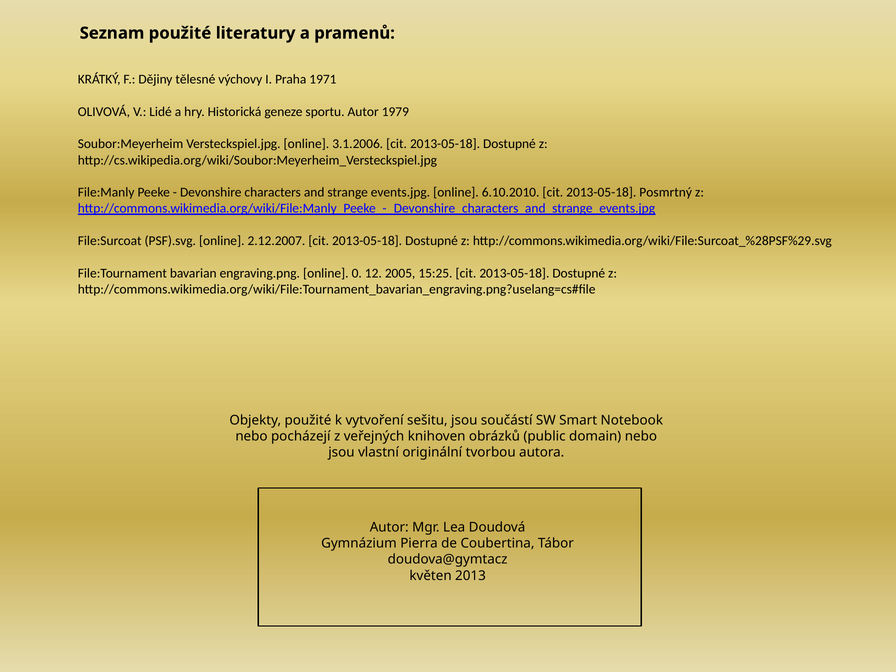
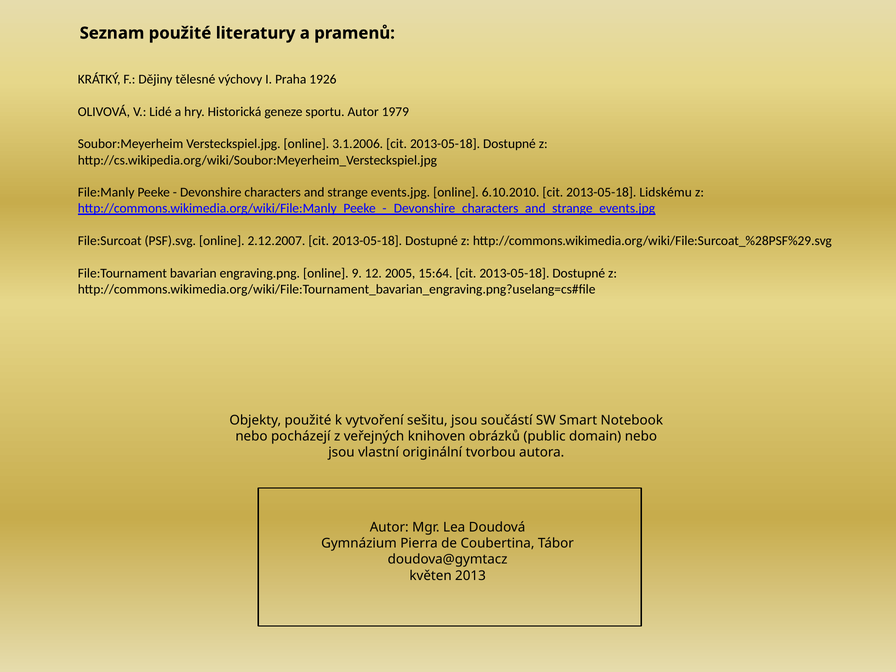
1971: 1971 -> 1926 (323, 79)
Posmrtný: Posmrtný -> Lidskému (666, 192)
0: 0 -> 9 (357, 273)
15:25: 15:25 -> 15:64 (435, 273)
